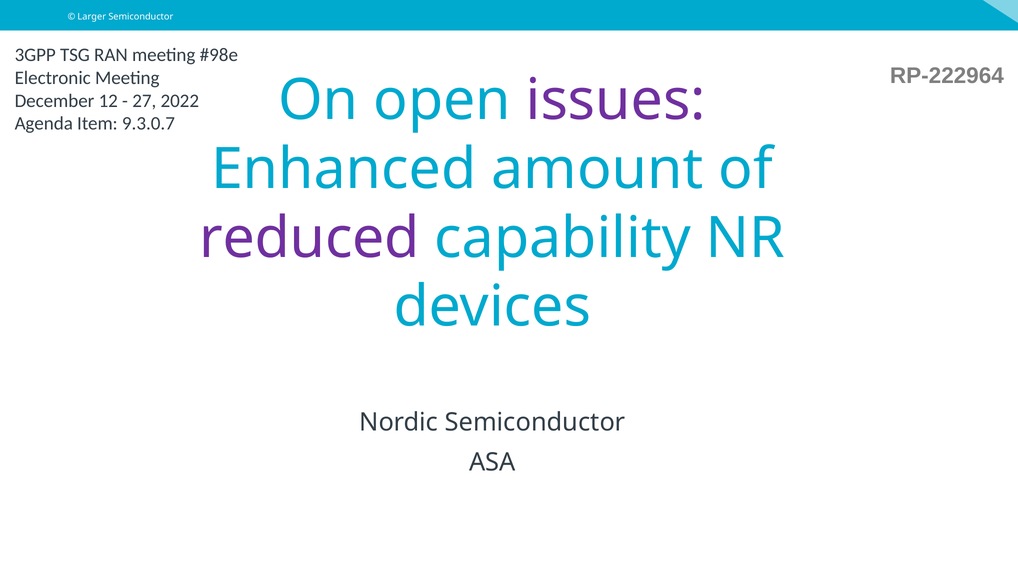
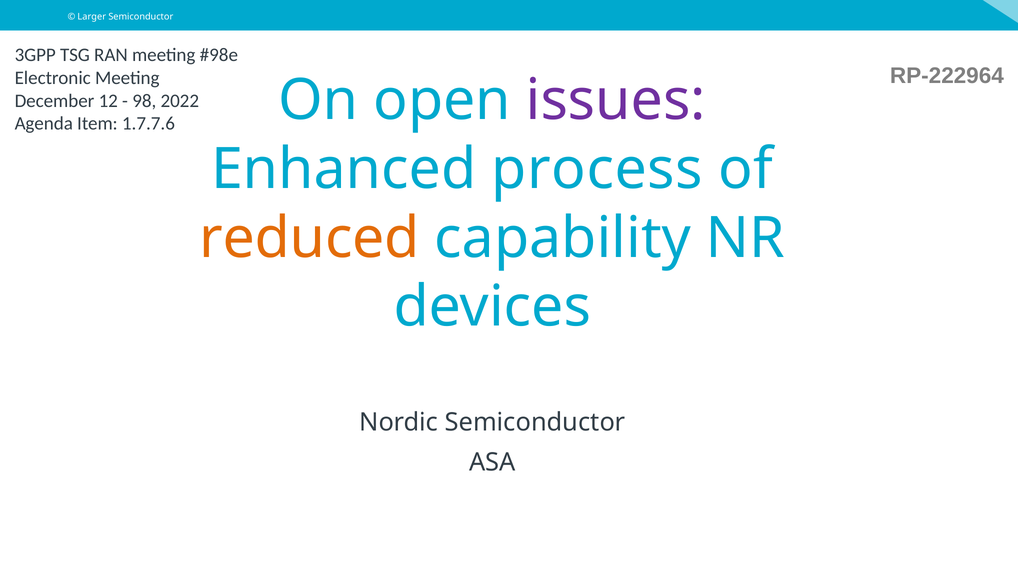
27: 27 -> 98 (144, 101)
9.3.0.7: 9.3.0.7 -> 1.7.7.6 (148, 124)
amount: amount -> process (597, 169)
reduced colour: purple -> orange (309, 238)
